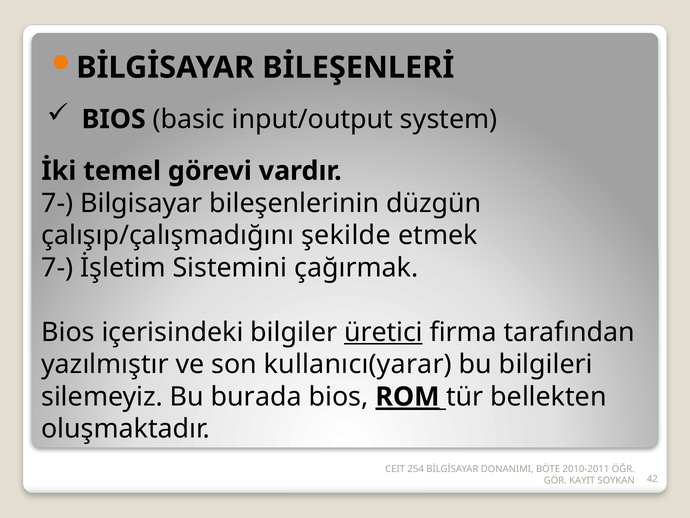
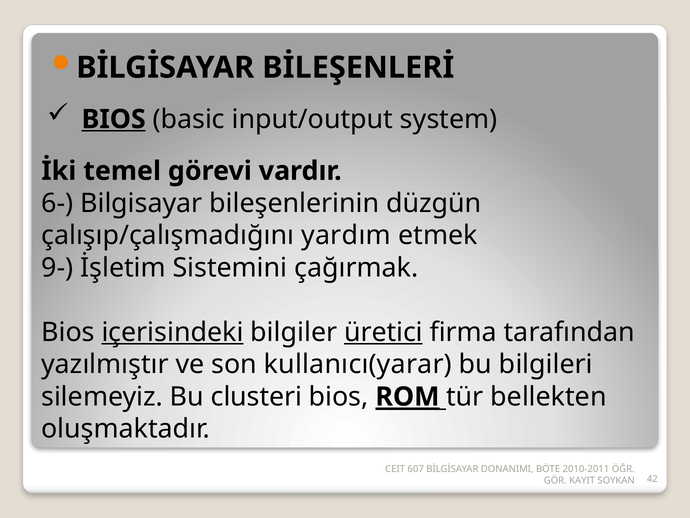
BIOS underline: none -> present (114, 119)
7-: 7- -> 6- (57, 203)
şekilde: şekilde -> yardım (346, 235)
7-: 7- -> 9- (57, 267)
içerisindeki underline: none -> present (173, 332)
burada: burada -> clusteri (256, 396)
254: 254 -> 607 (416, 469)
